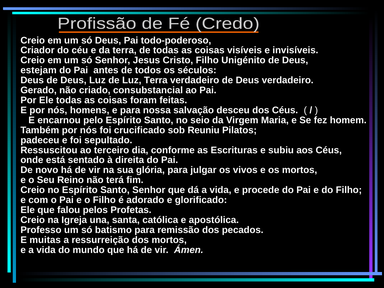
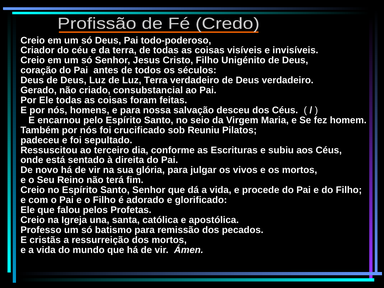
estejam: estejam -> coração (39, 70)
muitas: muitas -> cristãs (45, 240)
